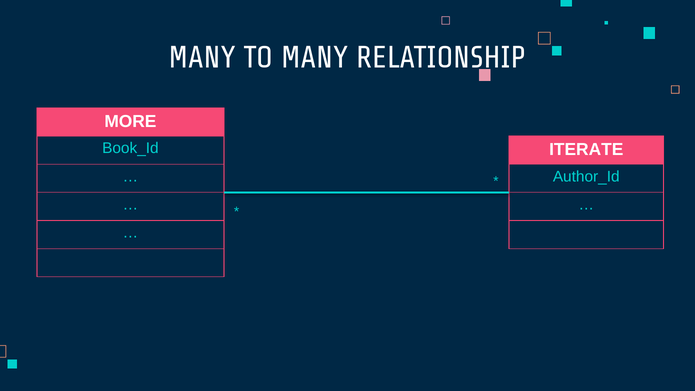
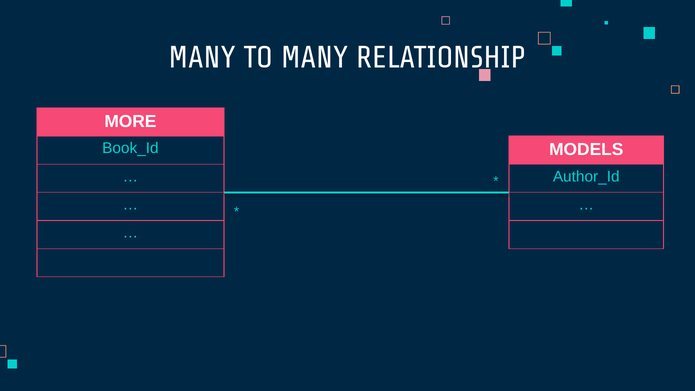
ITERATE: ITERATE -> MODELS (586, 149)
